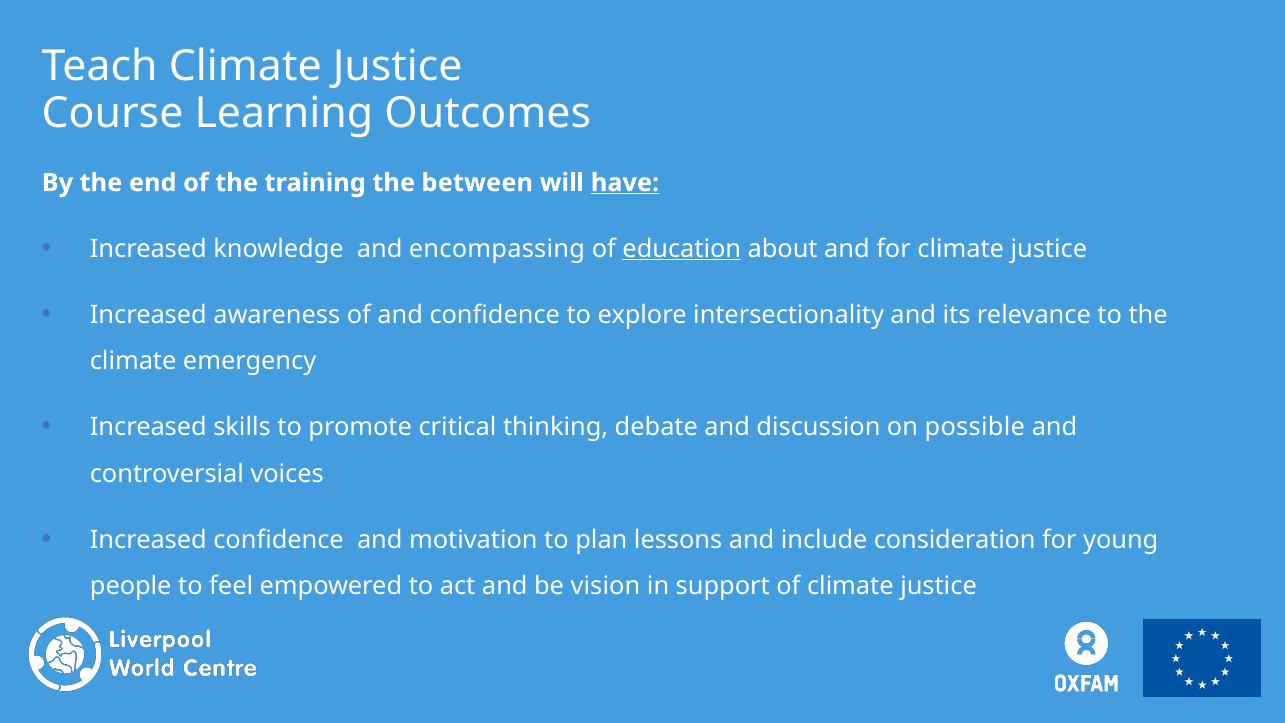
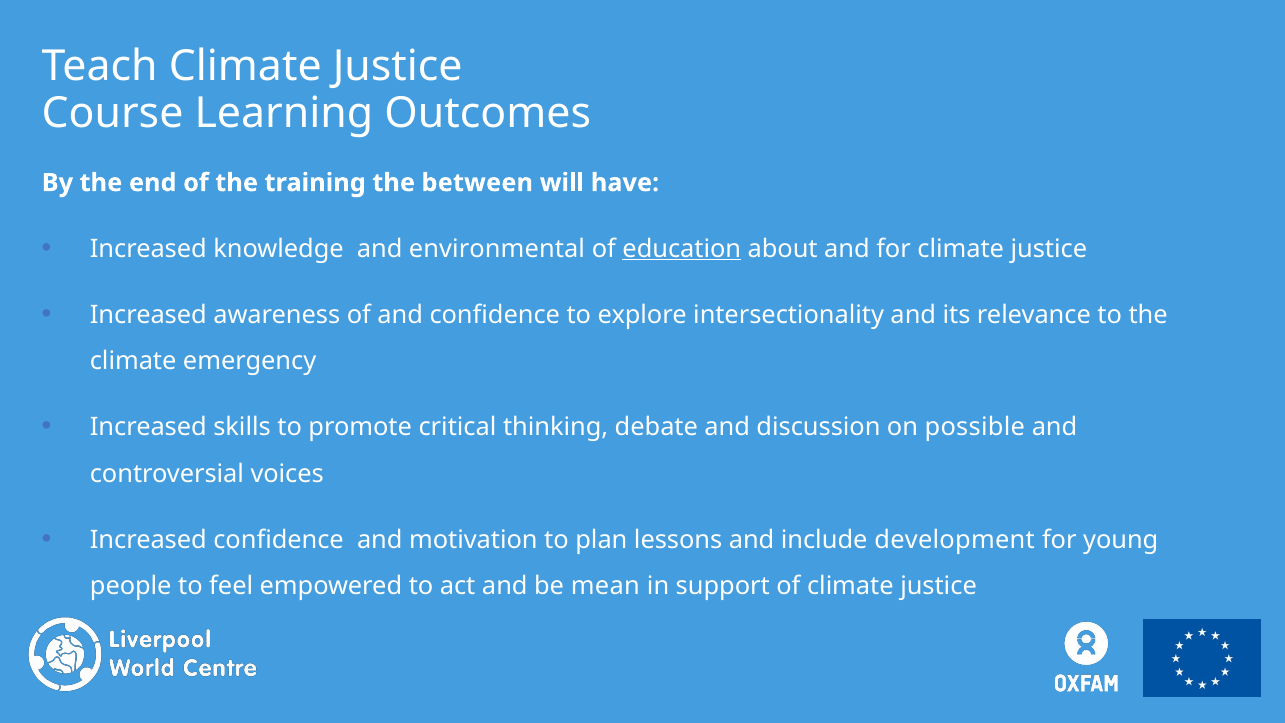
have underline: present -> none (625, 183)
encompassing: encompassing -> environmental (497, 249)
consideration: consideration -> development (955, 540)
vision: vision -> mean (605, 586)
